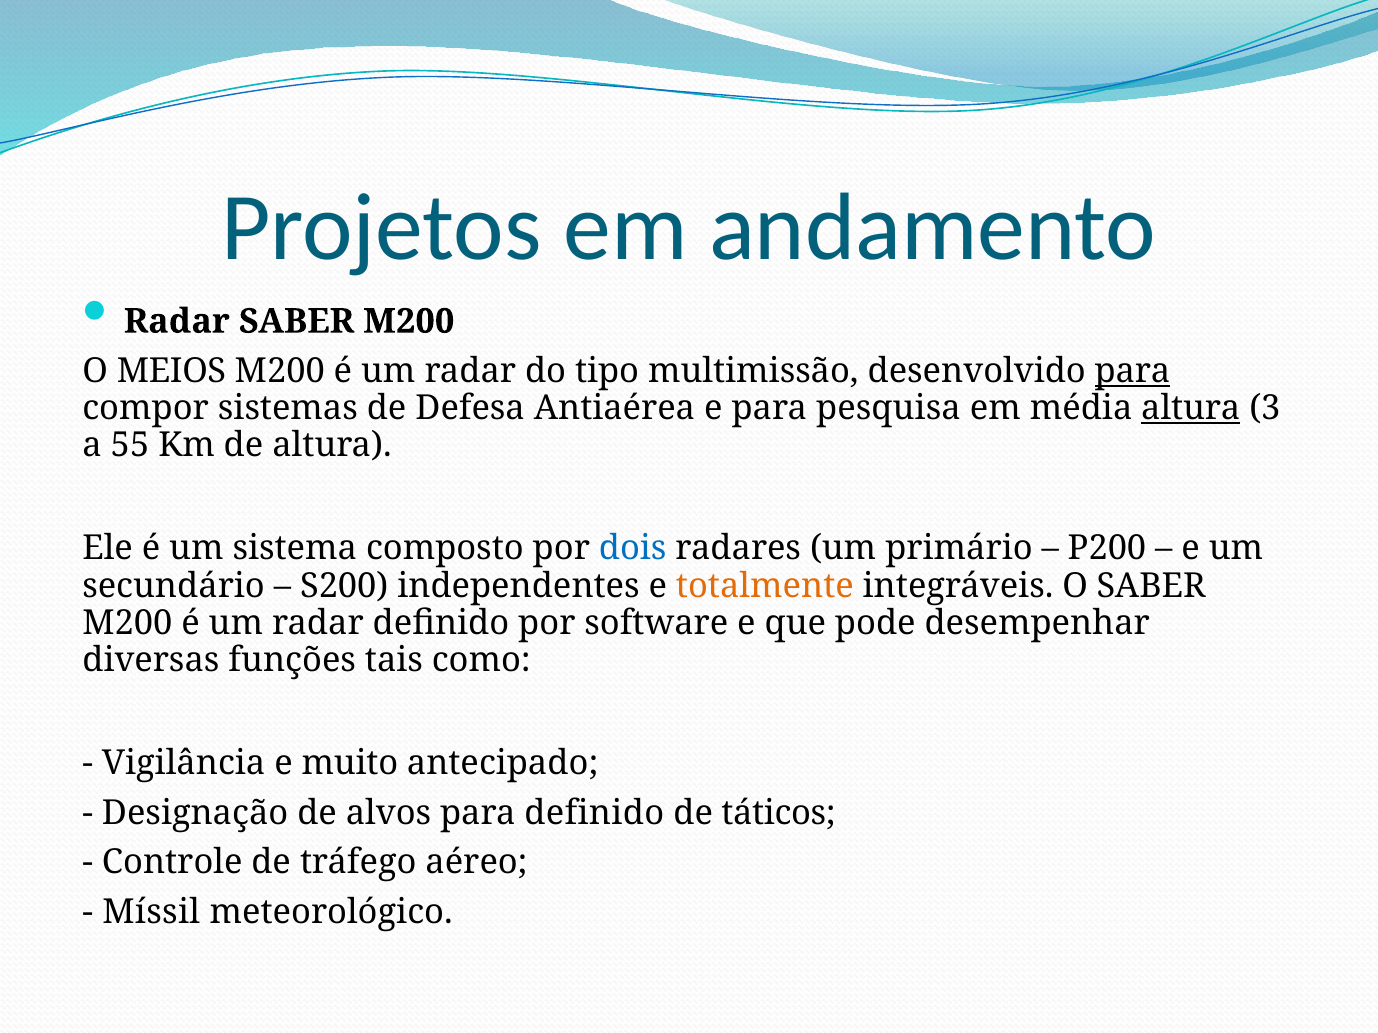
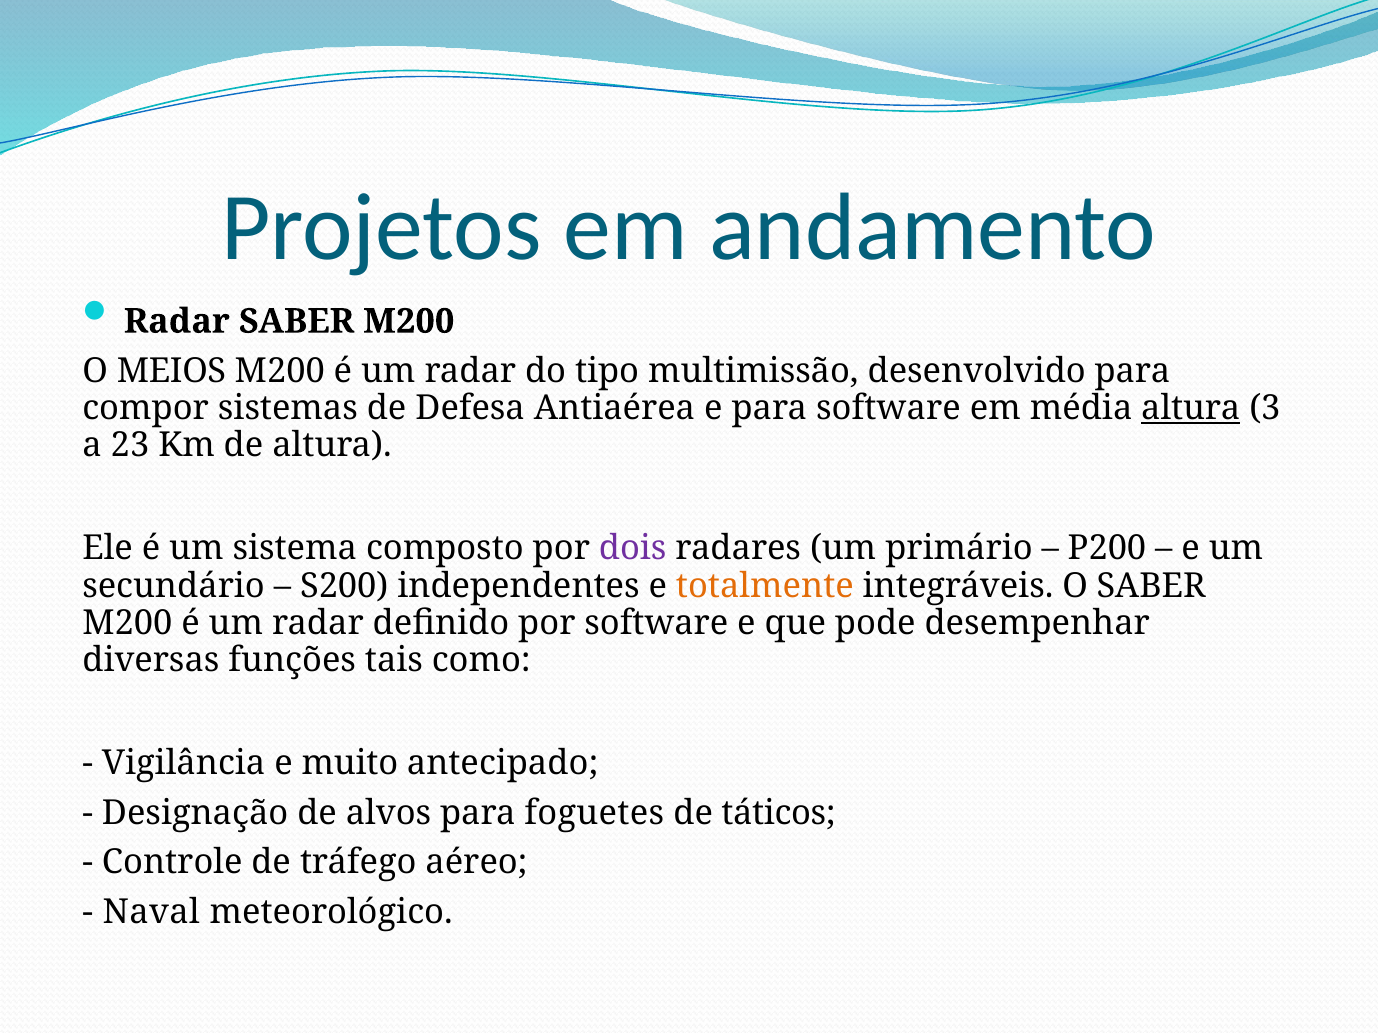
para underline: present -> none (1132, 371)
para pesquisa: pesquisa -> software (888, 408)
55: 55 -> 23 (130, 446)
dois colour: blue -> purple (633, 549)
para definido: definido -> foguetes (594, 813)
Míssil: Míssil -> Naval (151, 913)
